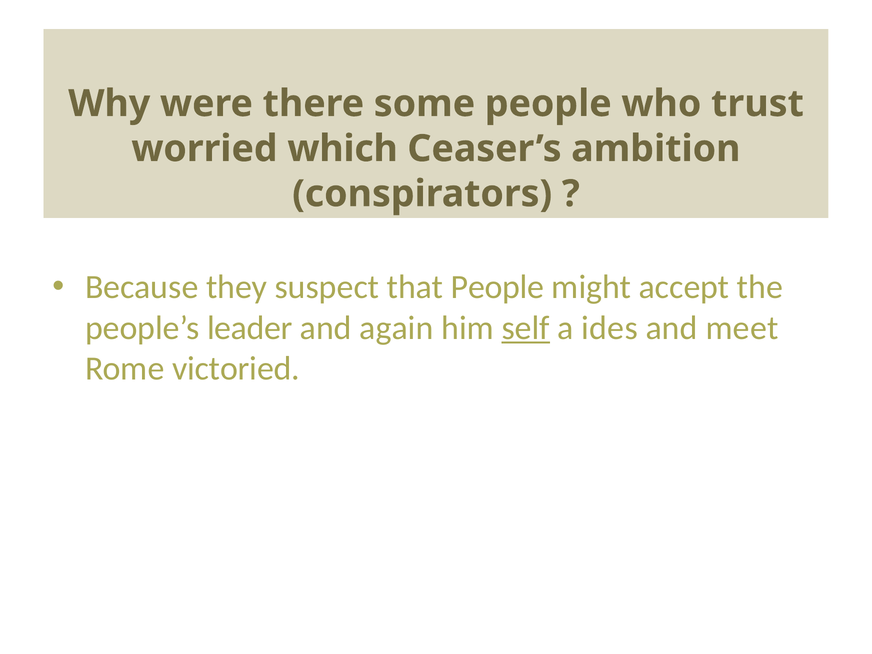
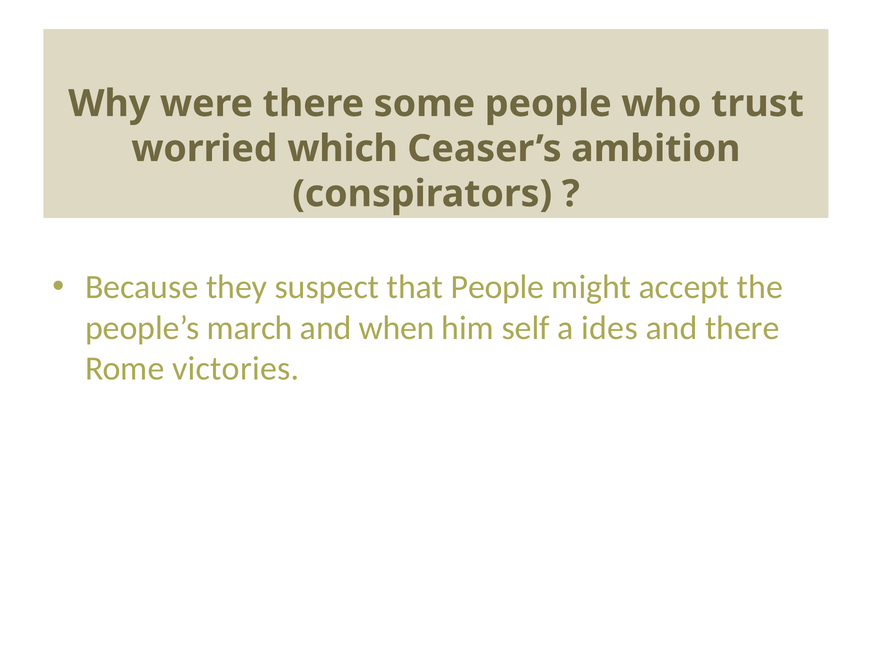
leader: leader -> march (250, 328)
again: again -> when (397, 328)
self underline: present -> none (526, 328)
and meet: meet -> there (742, 328)
victoried: victoried -> victories (236, 369)
